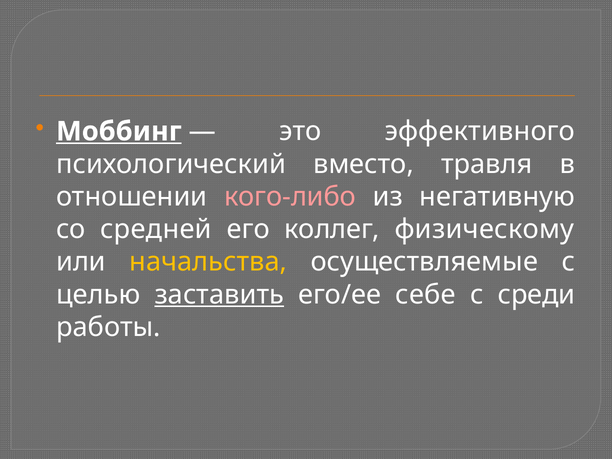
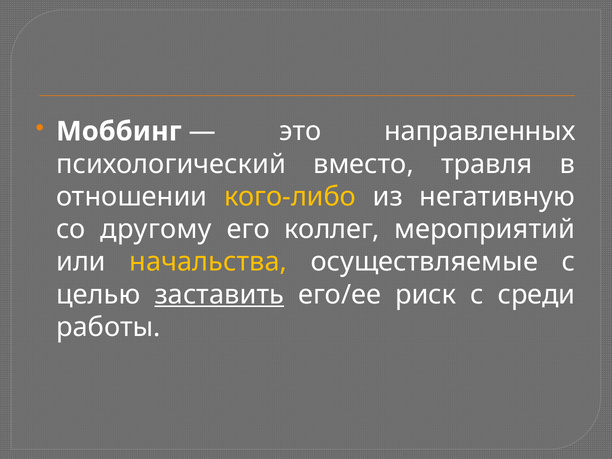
Моббинг underline: present -> none (119, 131)
эффективного: эффективного -> направленных (480, 131)
кого-либо colour: pink -> yellow (290, 197)
средней: средней -> другому (156, 229)
физическому: физическому -> мероприятий (485, 229)
себе: себе -> риск (426, 295)
